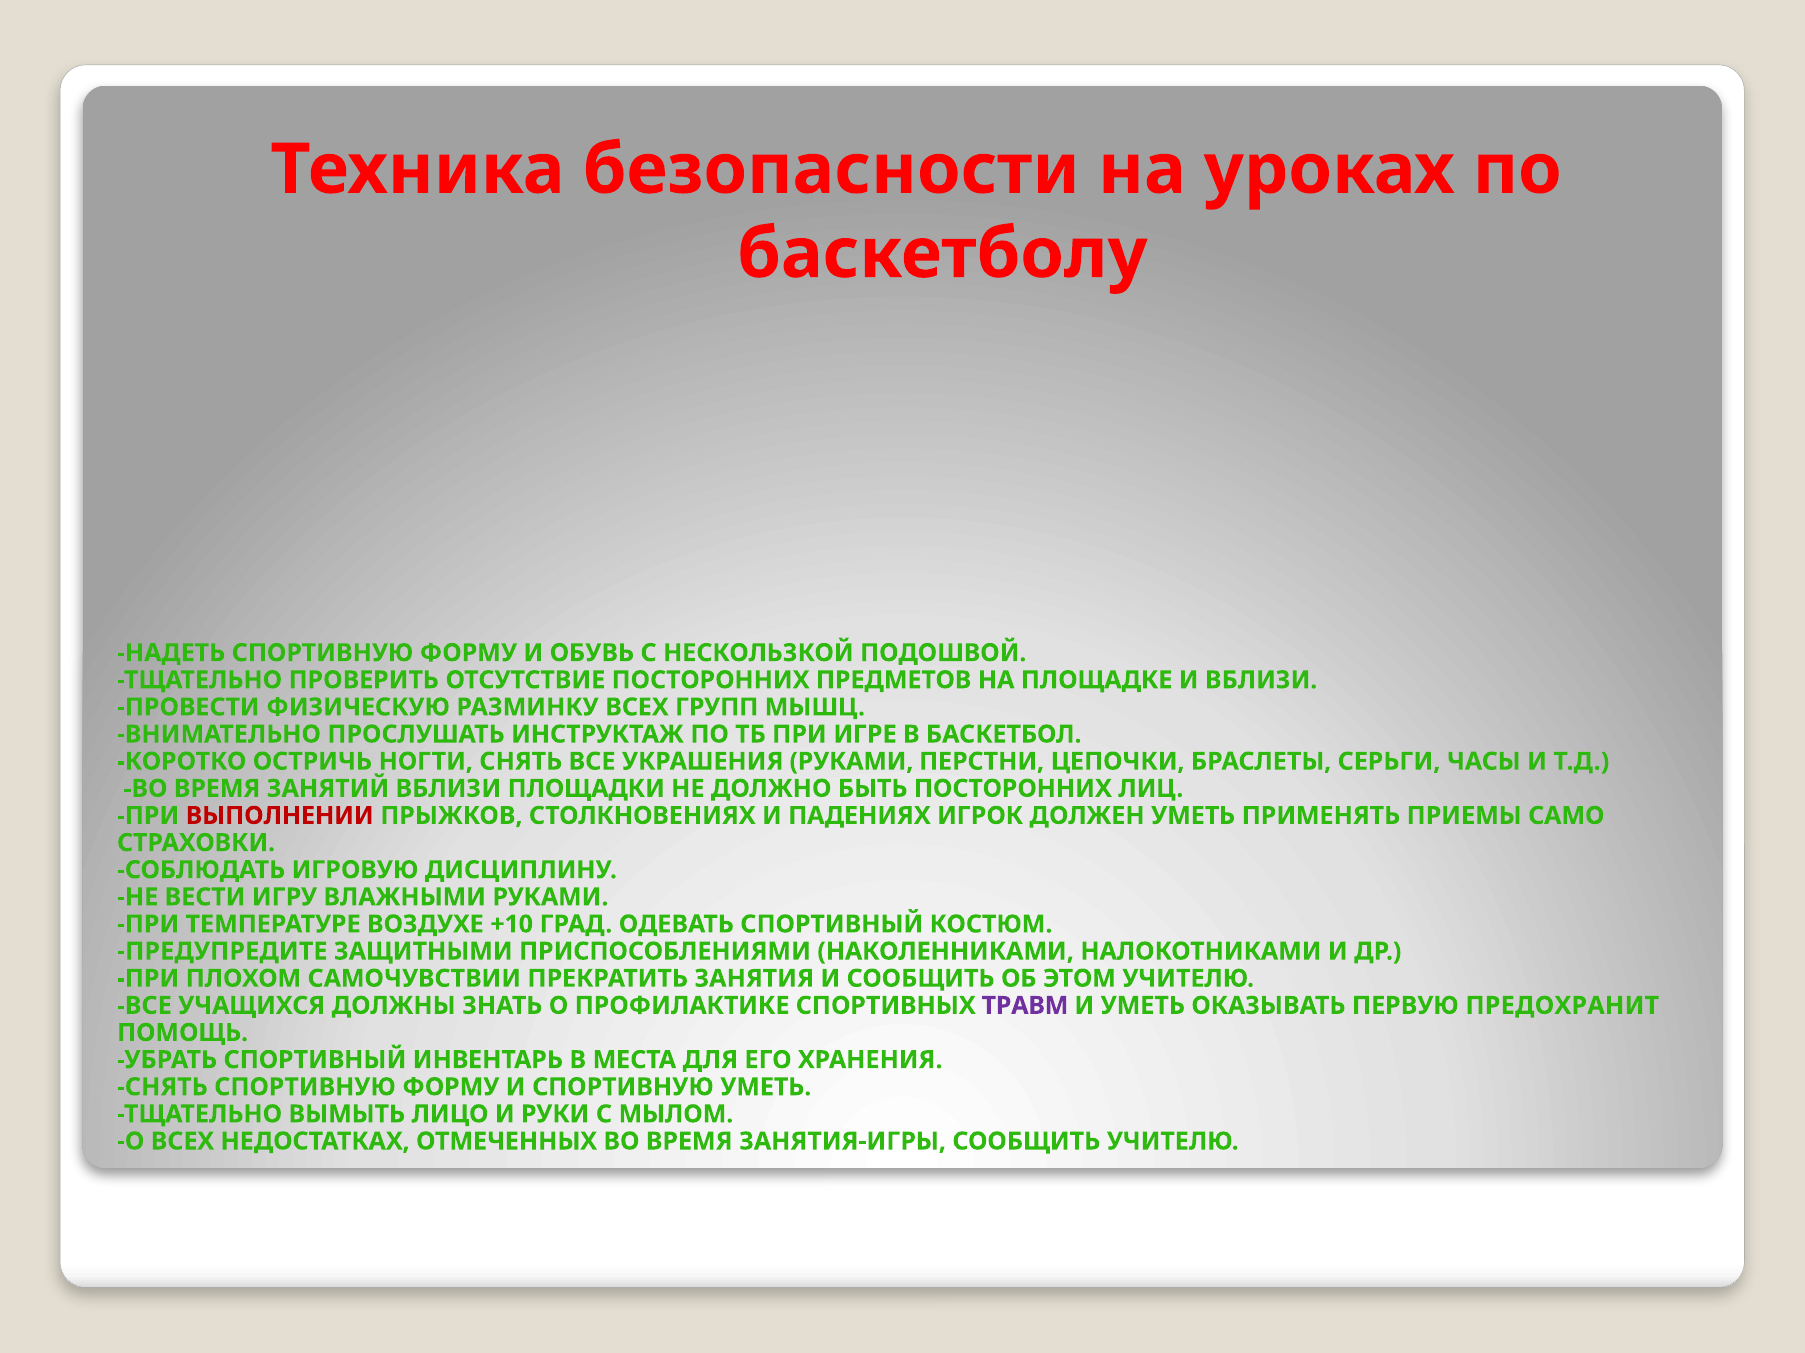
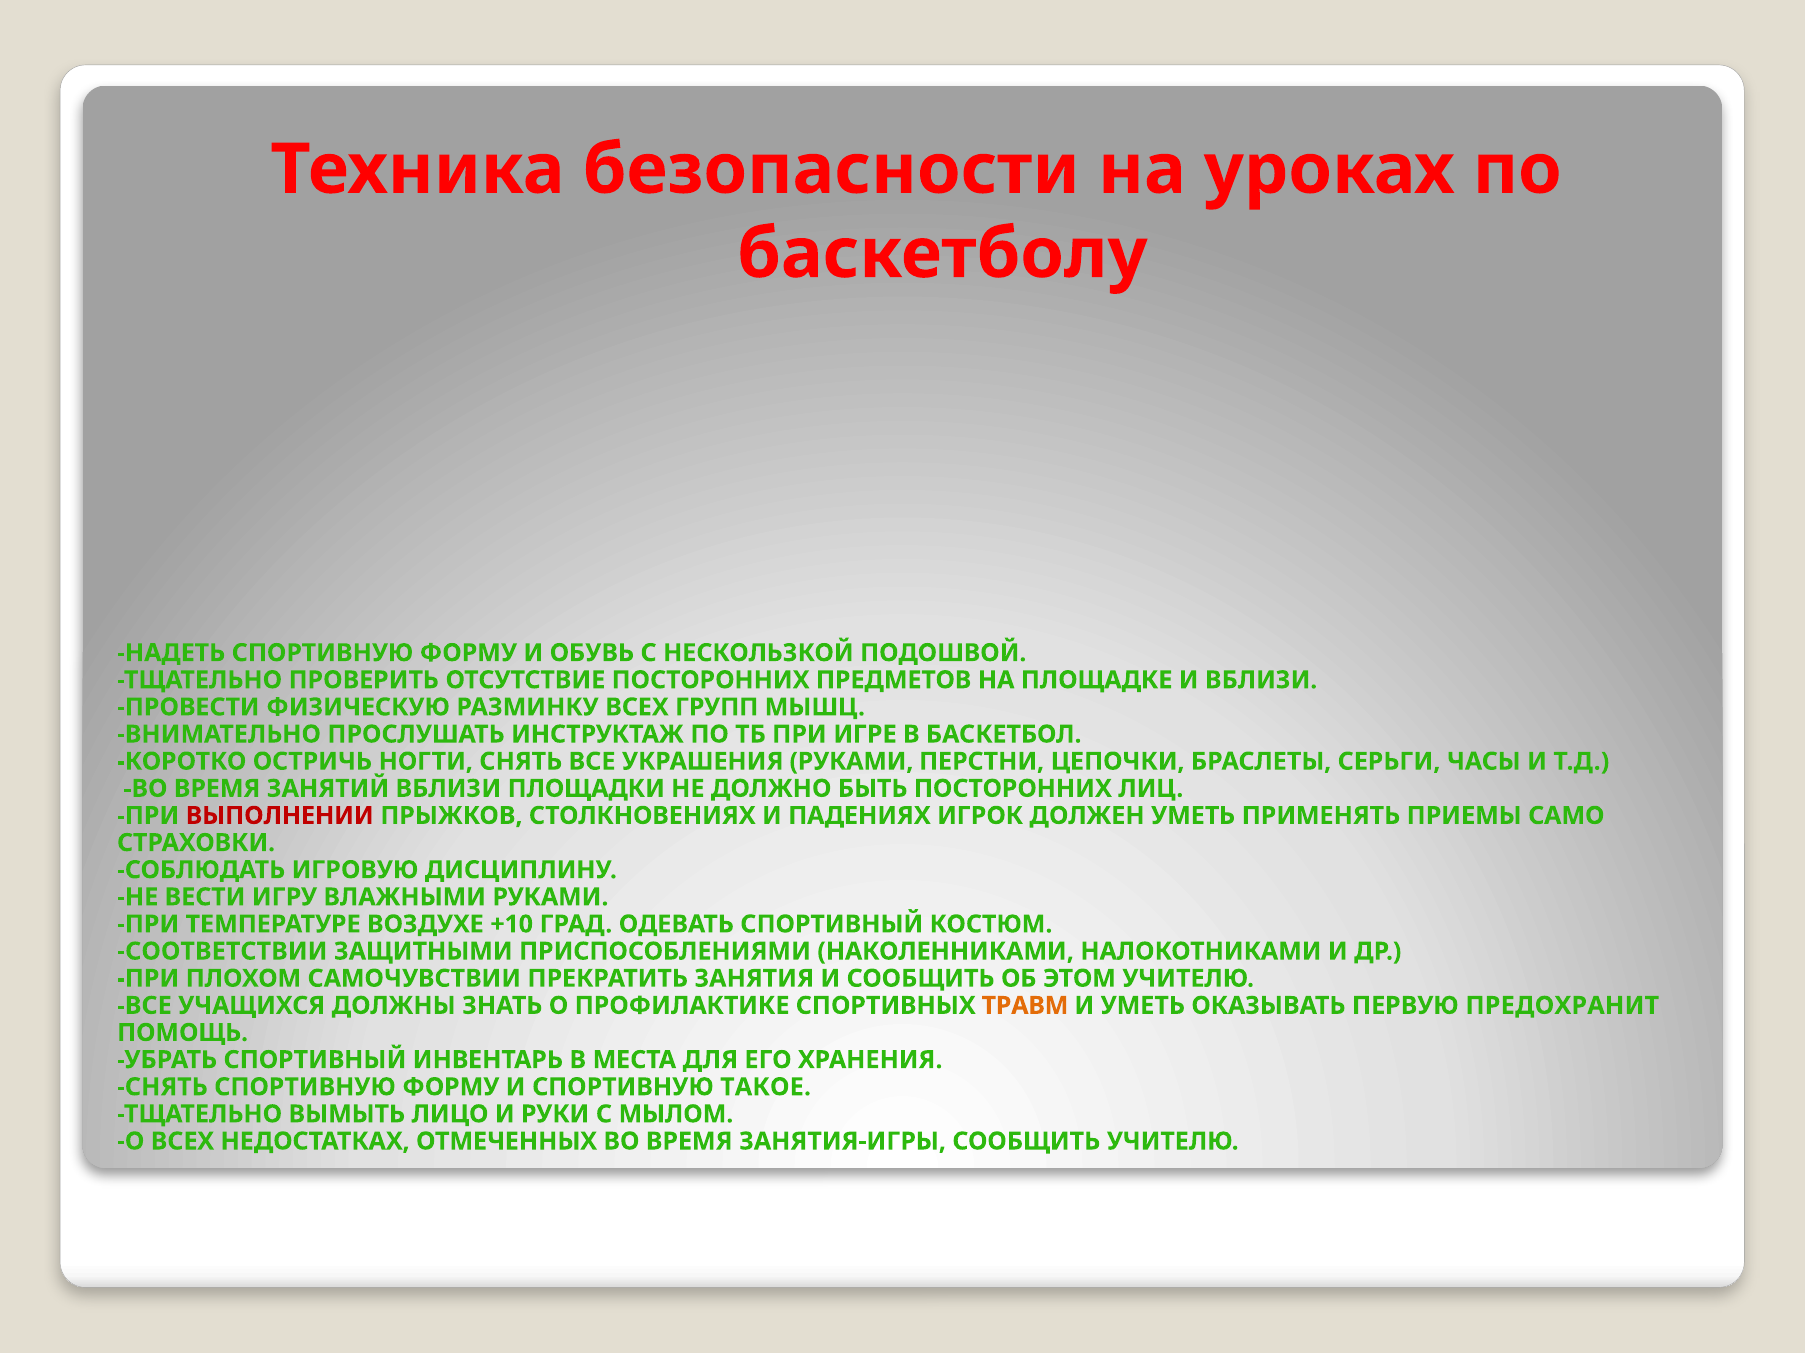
ПРЕДУПРЕДИТЕ: ПРЕДУПРЕДИТЕ -> СООТВЕТСТВИИ (222, 952)
ТРАВМ colour: purple -> orange (1025, 1006)
СПОРТИВНУЮ УМЕТЬ: УМЕТЬ -> ТАКОЕ (766, 1088)
